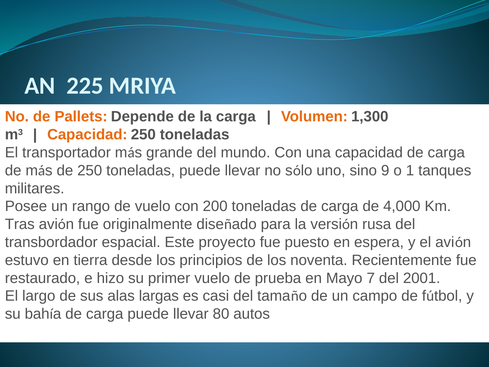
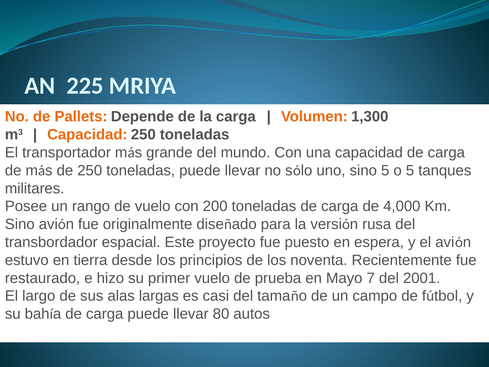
sino 9: 9 -> 5 (385, 170)
o 1: 1 -> 5 (410, 170)
Tras: Tras -> Sino (20, 224)
